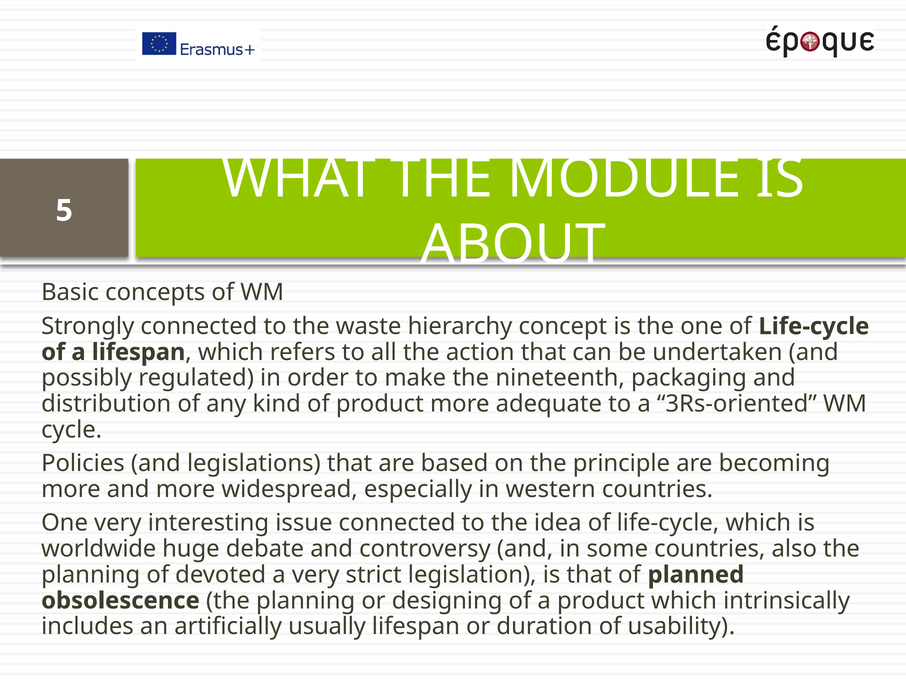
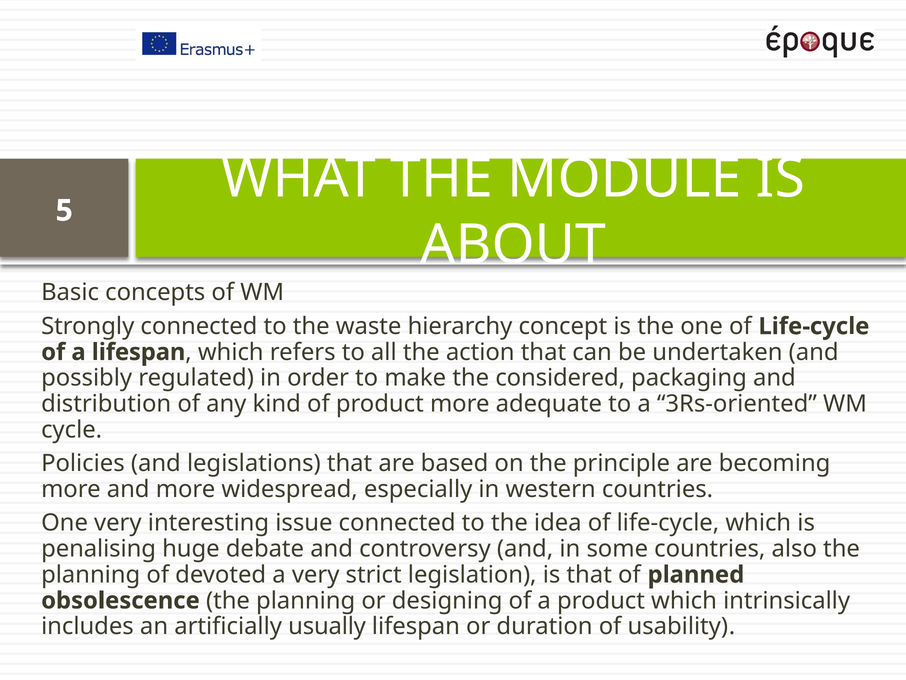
nineteenth: nineteenth -> considered (560, 378)
worldwide: worldwide -> penalising (99, 549)
